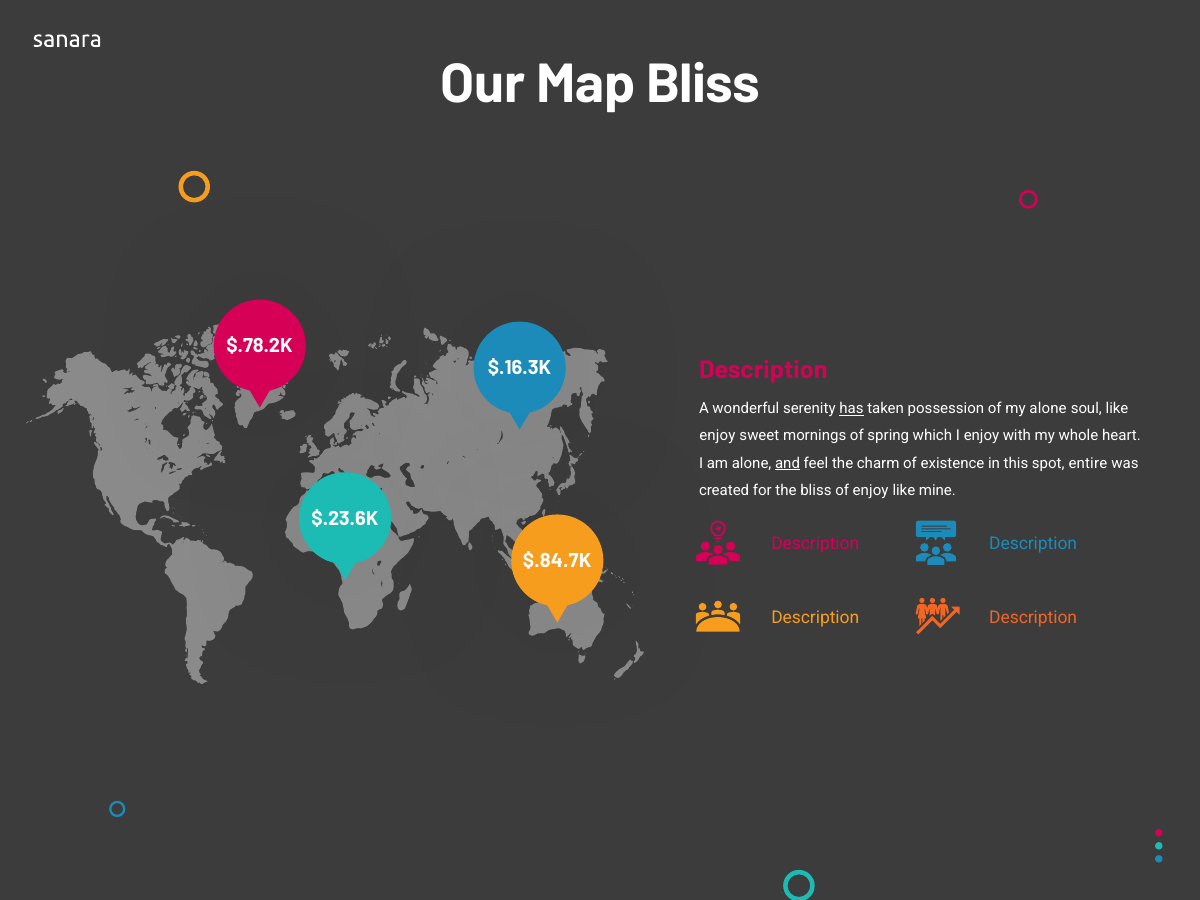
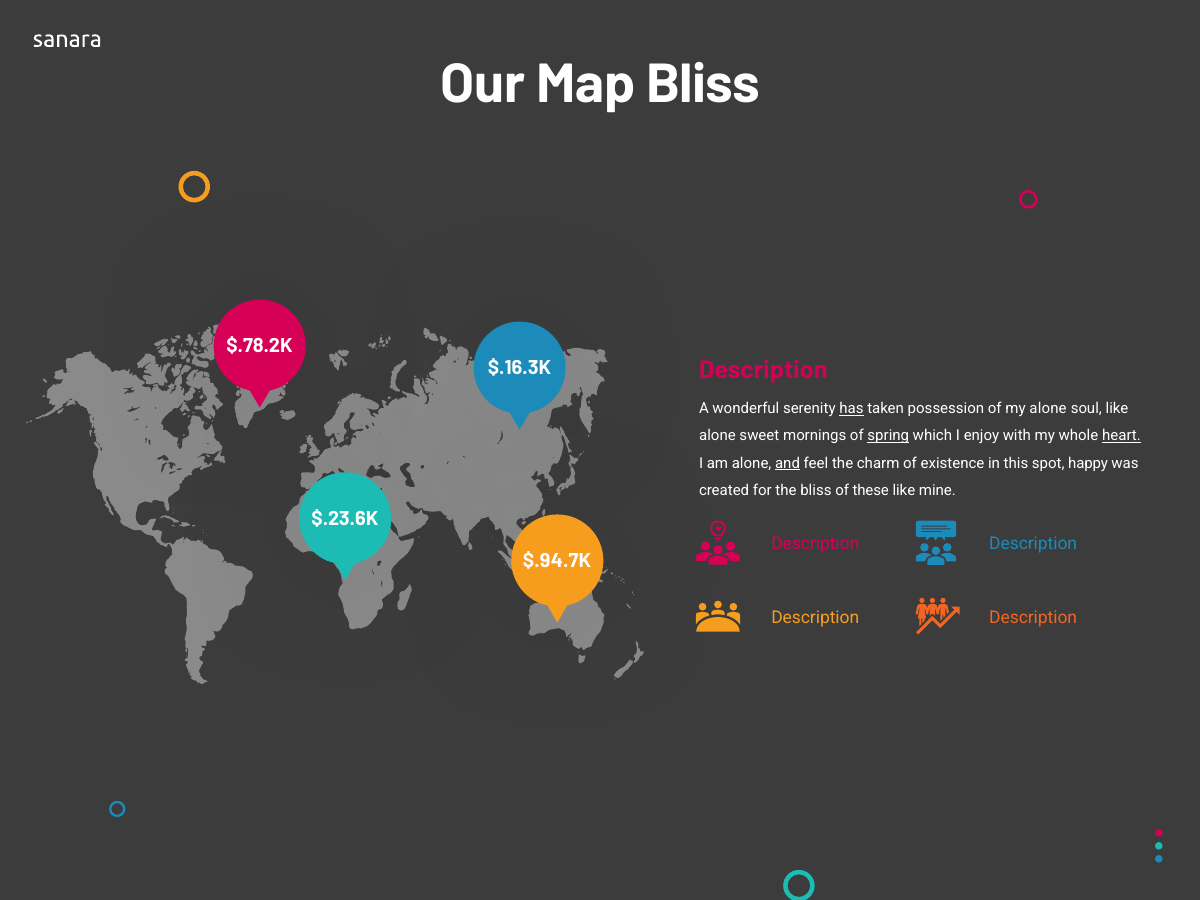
enjoy: enjoy -> alone (717, 436)
spring underline: none -> present (888, 436)
heart underline: none -> present (1121, 436)
entire: entire -> happy (1088, 463)
of enjoy: enjoy -> these (871, 490)
$.84.7K: $.84.7K -> $.94.7K (557, 561)
